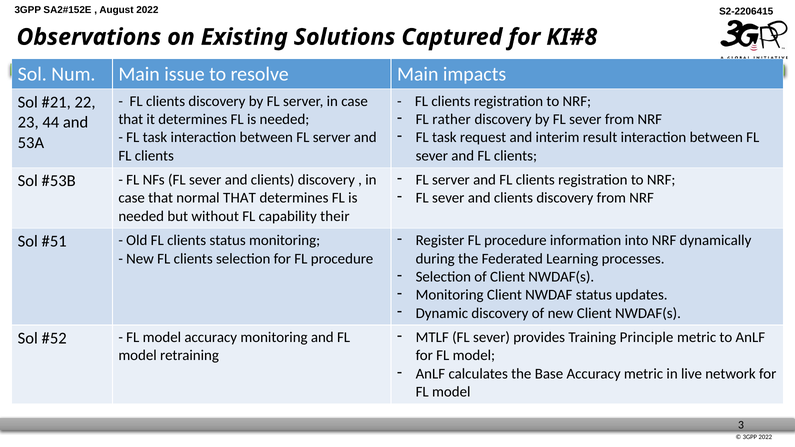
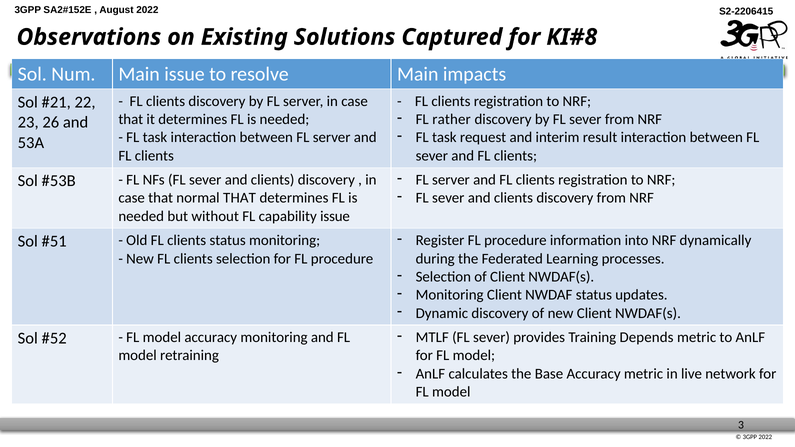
44: 44 -> 26 (51, 123)
capability their: their -> issue (335, 216)
Principle: Principle -> Depends (647, 337)
